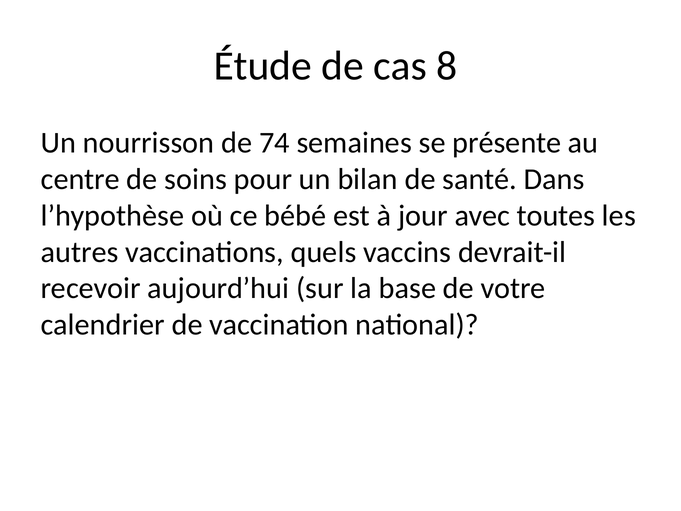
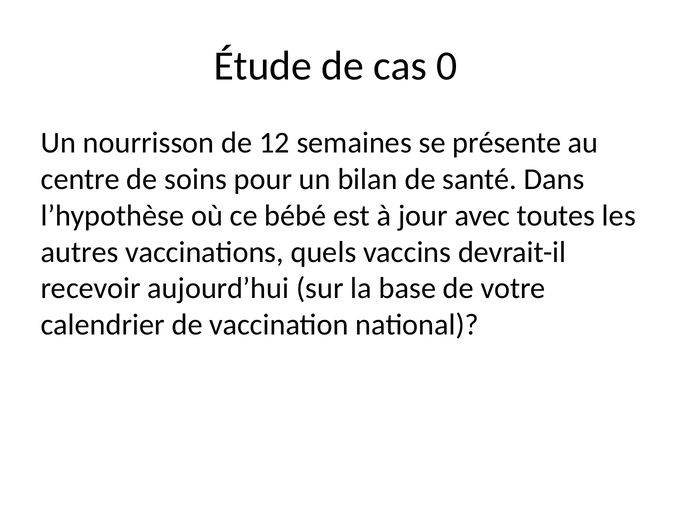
8: 8 -> 0 (447, 66)
74: 74 -> 12 (274, 143)
